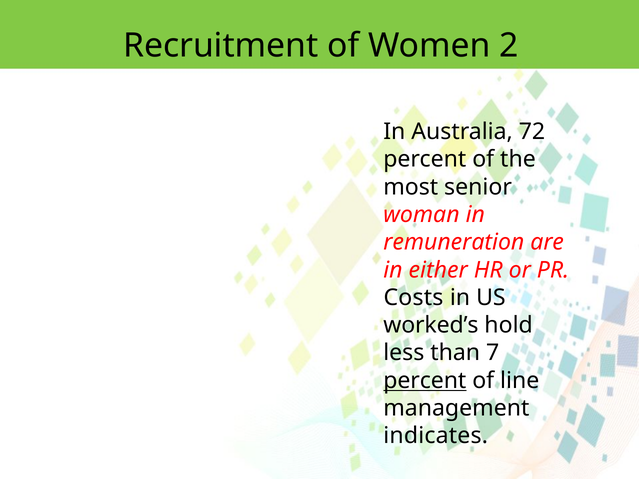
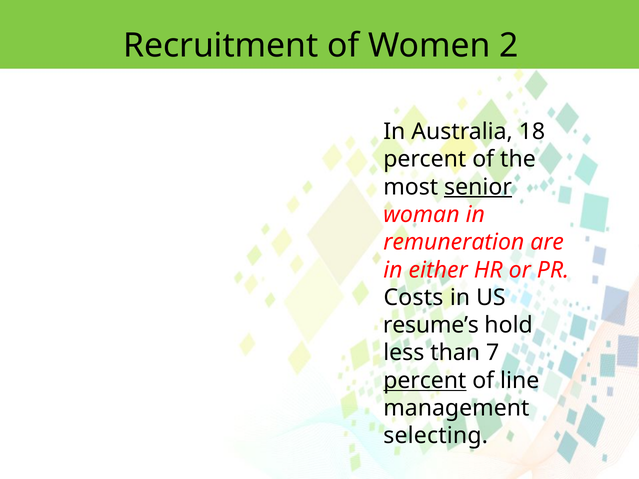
72: 72 -> 18 (532, 132)
senior underline: none -> present (478, 187)
worked’s: worked’s -> resume’s (431, 325)
indicates: indicates -> selecting (436, 436)
